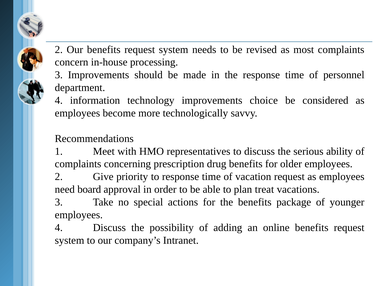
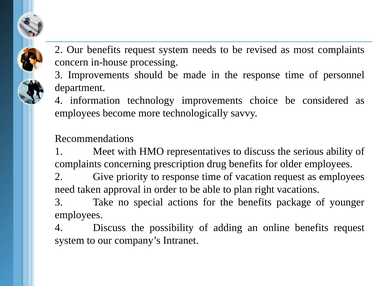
board: board -> taken (89, 189)
treat: treat -> right (265, 189)
